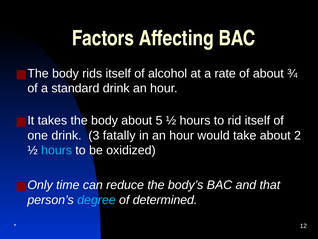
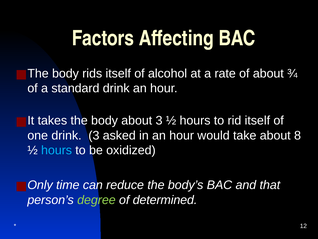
about 5: 5 -> 3 (159, 120)
fatally: fatally -> asked (119, 135)
2: 2 -> 8 (298, 135)
degree colour: light blue -> light green (96, 200)
